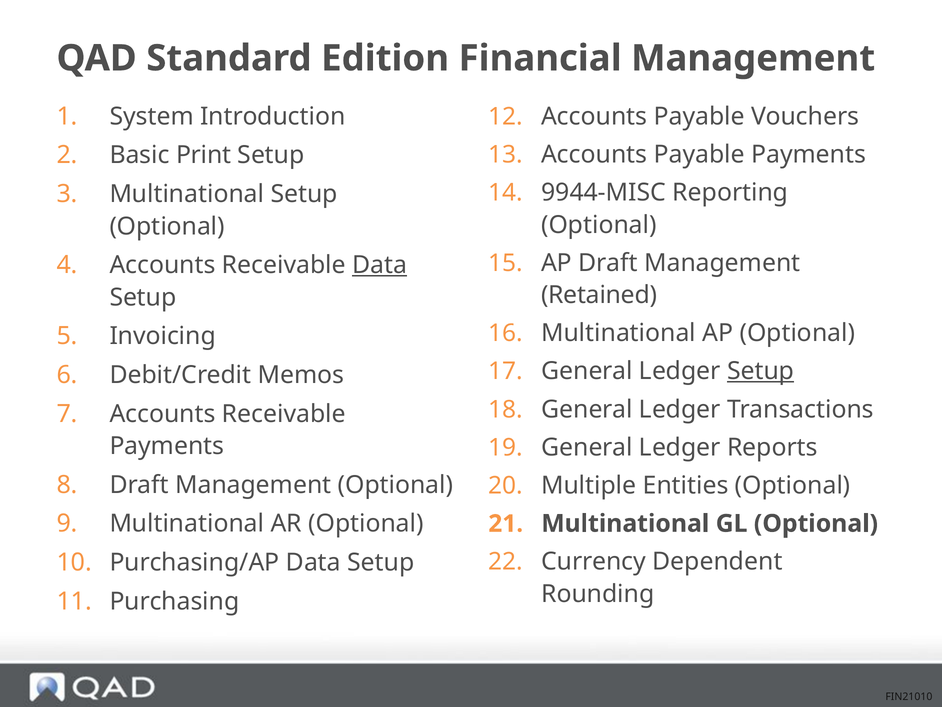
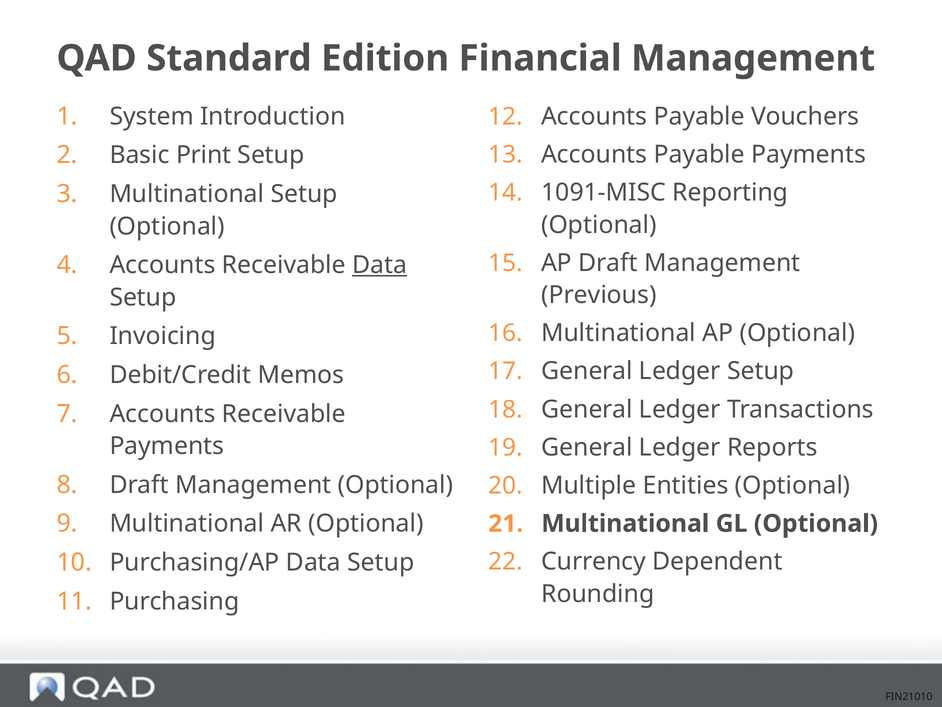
9944-MISC: 9944-MISC -> 1091-MISC (604, 192)
Retained: Retained -> Previous (599, 295)
Setup underline: present -> none (761, 371)
